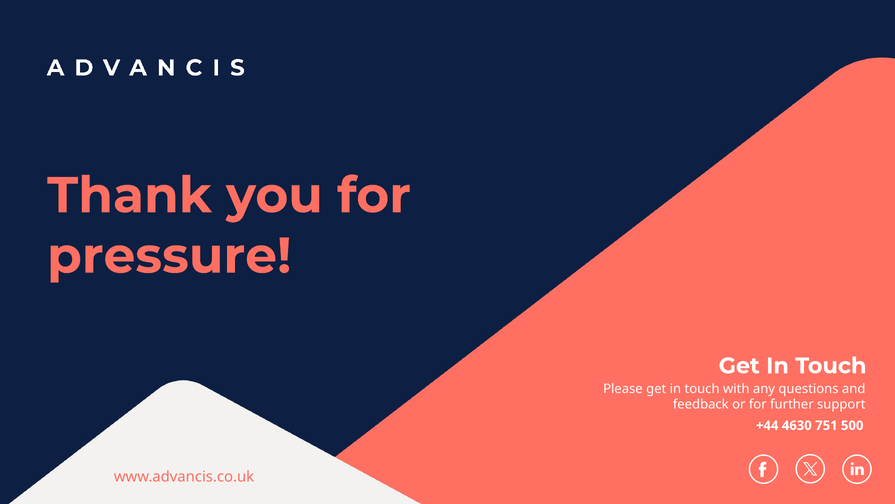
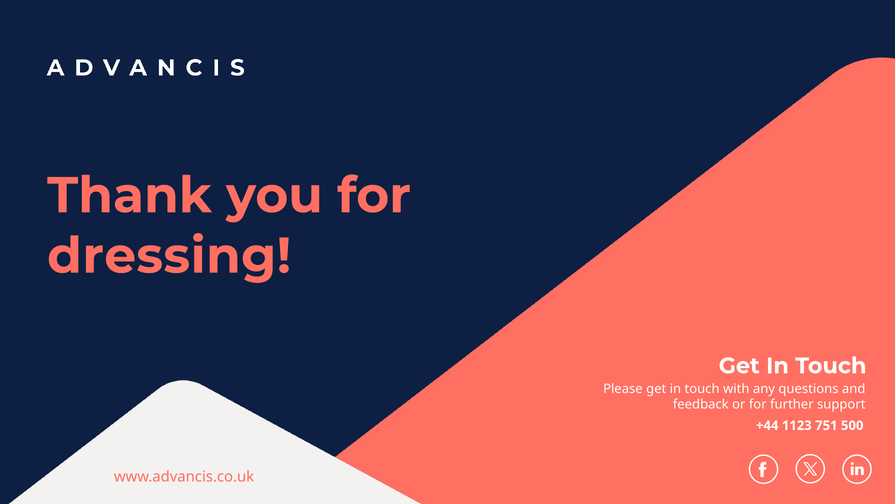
pressure: pressure -> dressing (169, 256)
4630: 4630 -> 1123 (797, 425)
